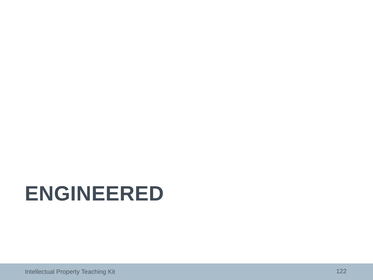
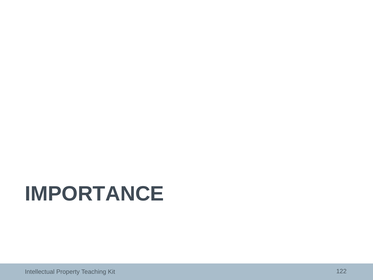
ENGINEERED: ENGINEERED -> IMPORTANCE (94, 194)
